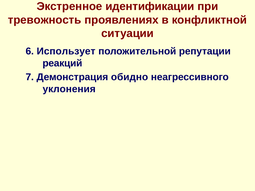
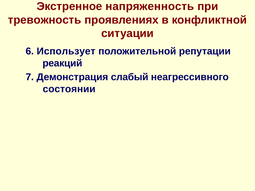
идентификации: идентификации -> напряженность (150, 6)
обидно: обидно -> слабый (130, 77)
уклонения: уклонения -> состоянии (69, 89)
